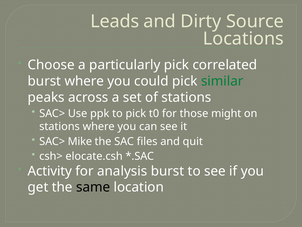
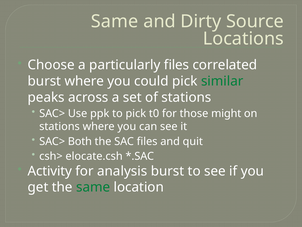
Leads: Leads -> Same (115, 21)
particularly pick: pick -> files (177, 65)
Mike: Mike -> Both (80, 141)
same colour: black -> green (93, 187)
